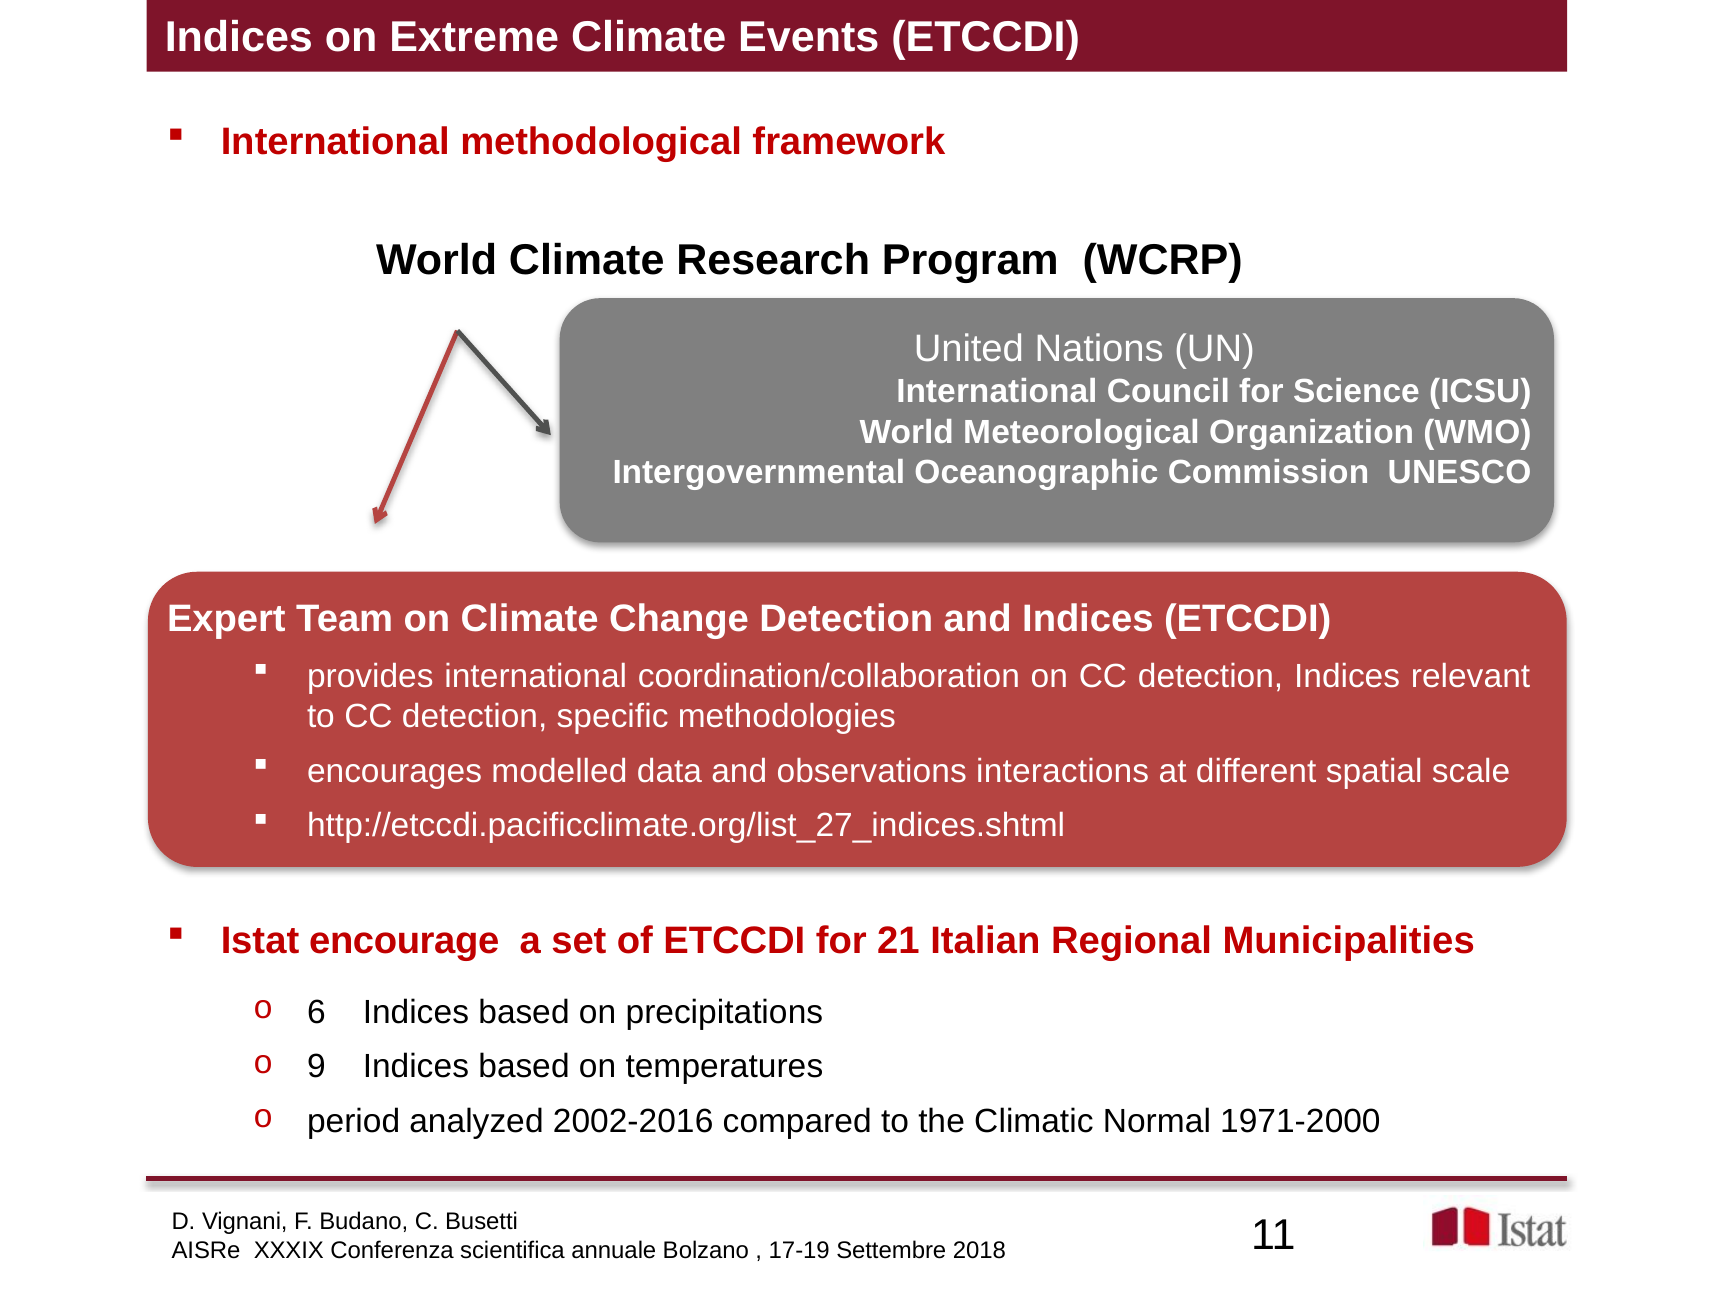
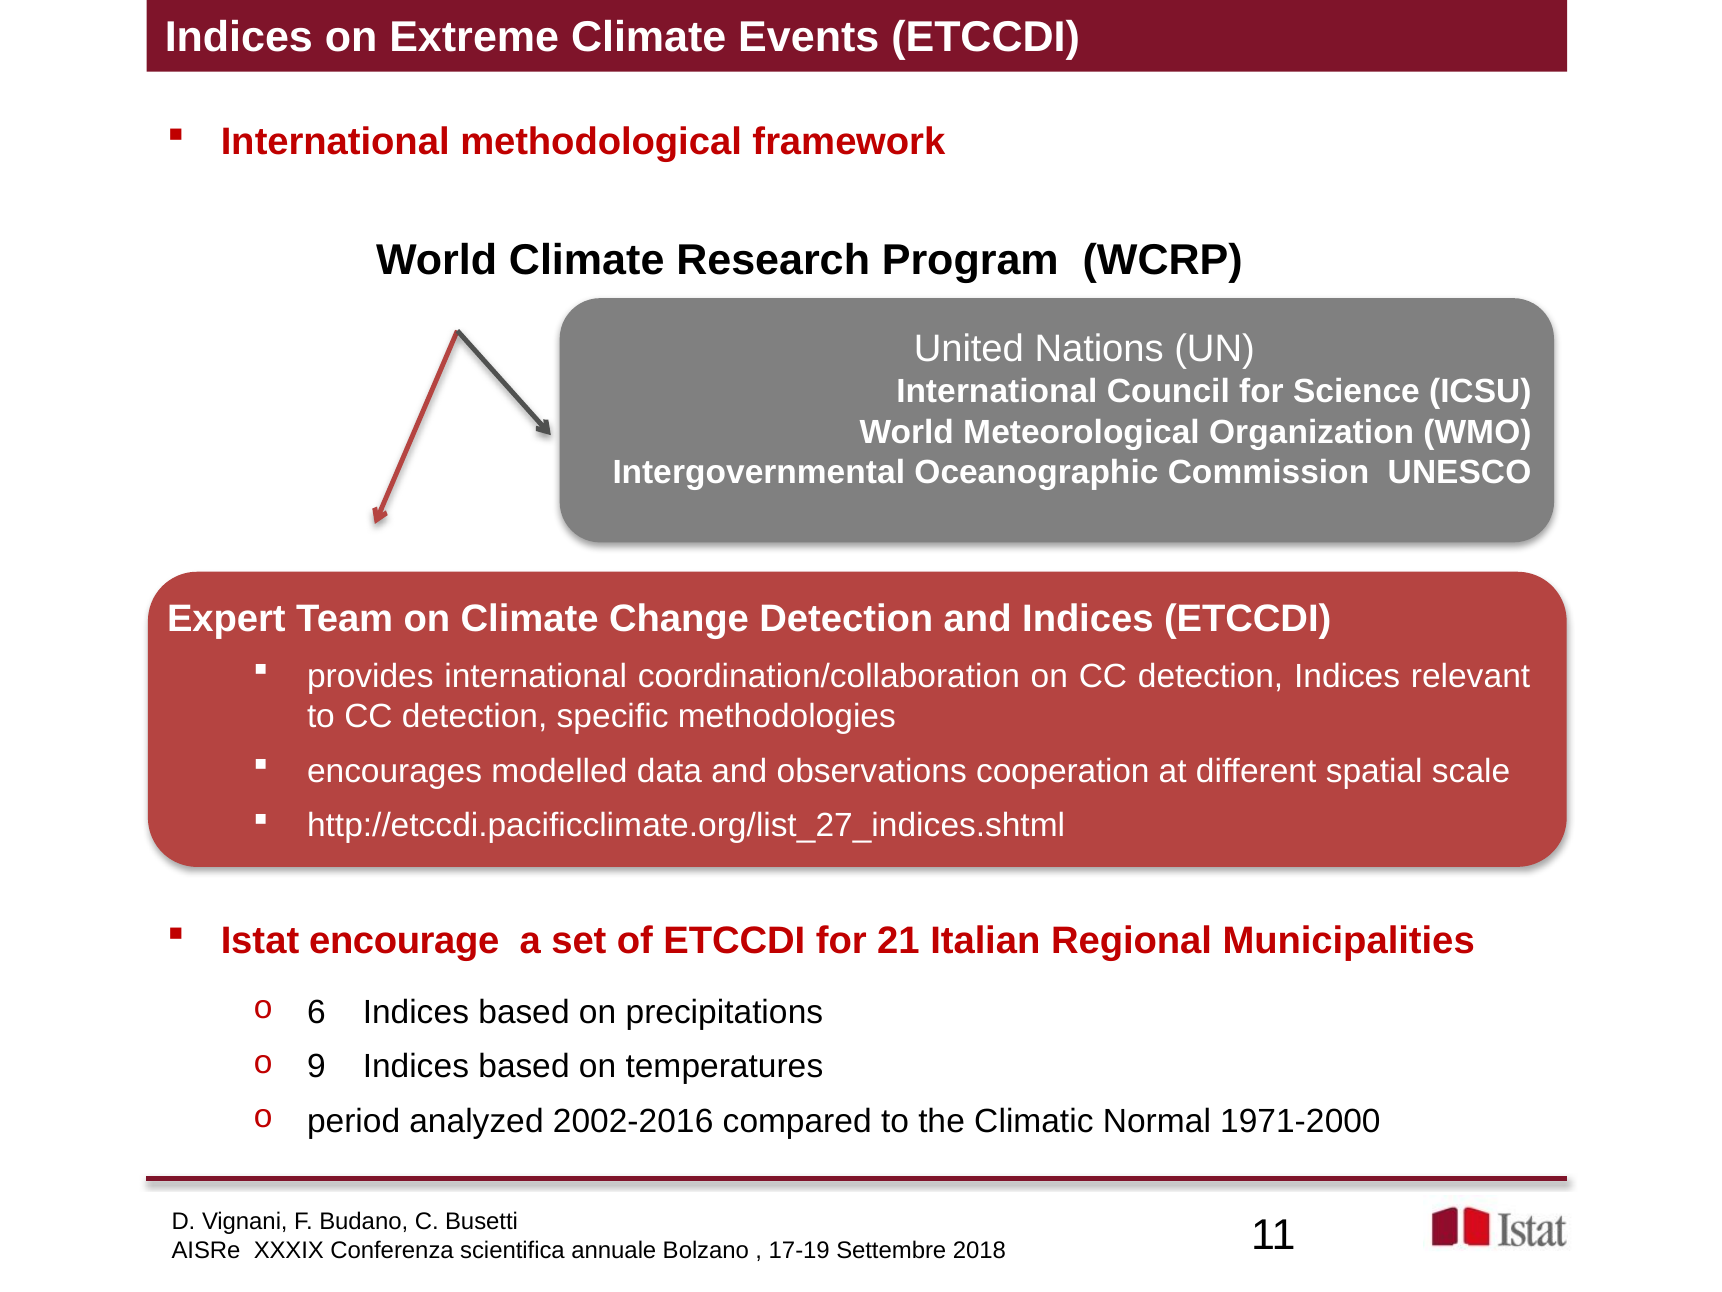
interactions: interactions -> cooperation (1063, 771)
